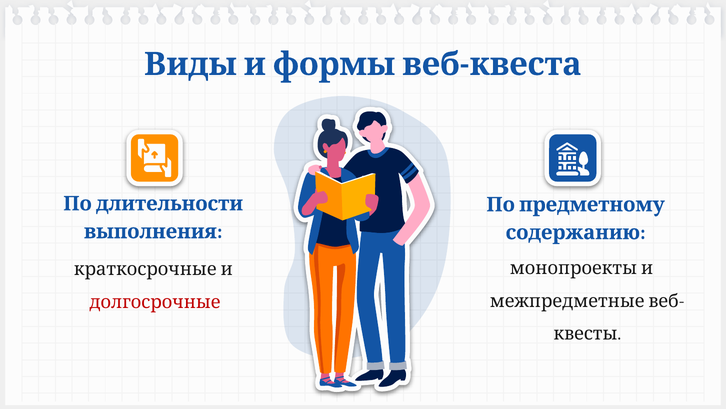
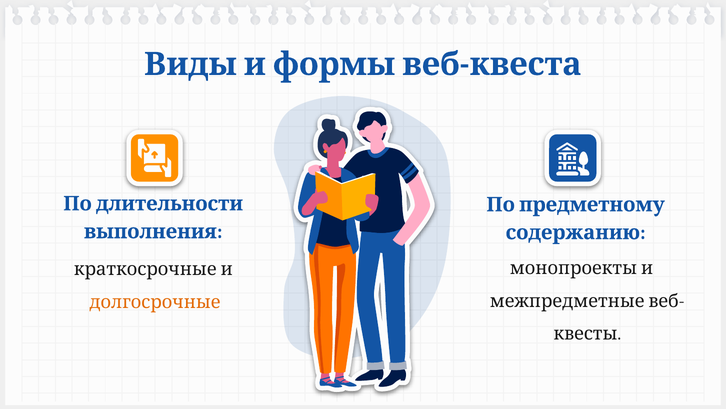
долгосрочные colour: red -> orange (155, 302)
